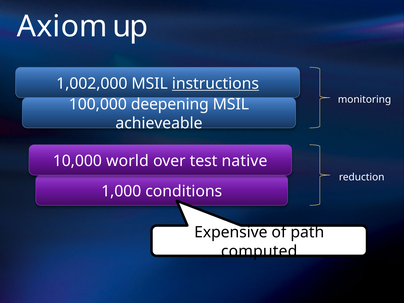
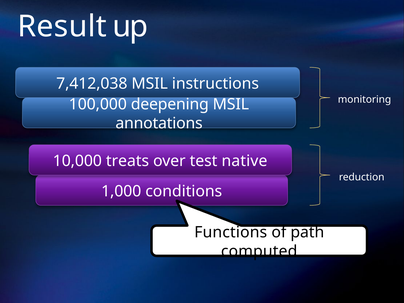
Axiom: Axiom -> Result (62, 26)
1,002,000: 1,002,000 -> 7,412,038 (92, 84)
instructions underline: present -> none (215, 84)
achieveable: achieveable -> annotations (159, 123)
world: world -> treats (128, 161)
Expensive: Expensive -> Functions (231, 232)
